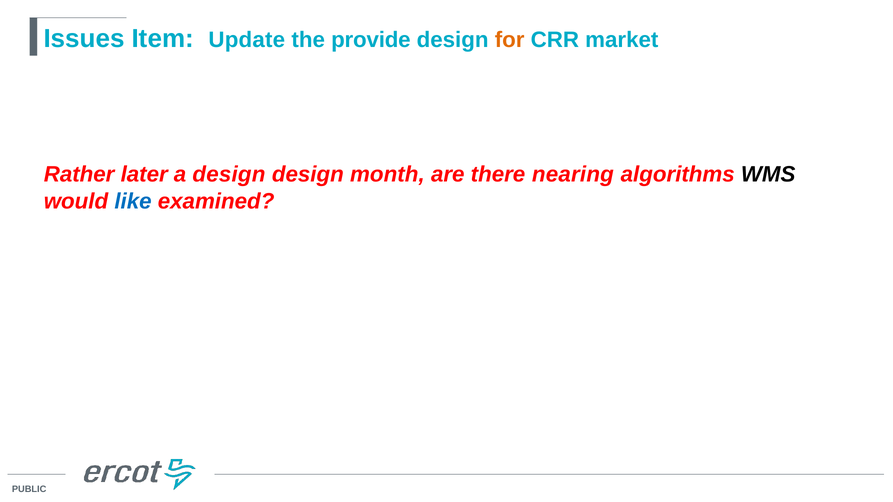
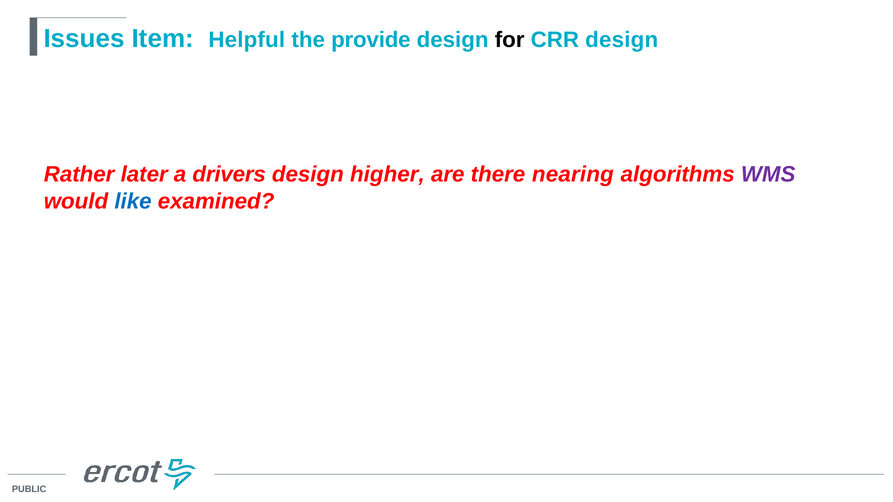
Update: Update -> Helpful (247, 40)
for colour: orange -> black (510, 40)
CRR market: market -> design (622, 40)
a design: design -> drivers (229, 175)
month: month -> higher (387, 175)
WMS colour: black -> purple (768, 175)
